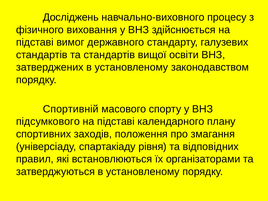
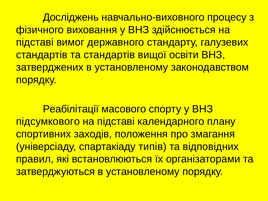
Спортивній: Спортивній -> Реабілітації (71, 109)
рівня: рівня -> типів (152, 147)
